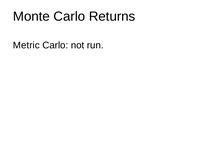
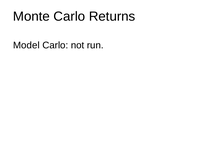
Metric: Metric -> Model (26, 46)
